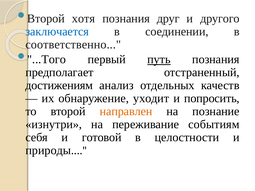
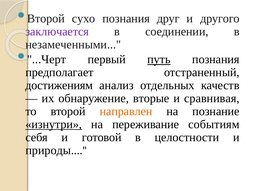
хотя: хотя -> сухо (84, 19)
заключается colour: blue -> purple (57, 32)
соответственно: соответственно -> незамеченными (73, 45)
...Того: ...Того -> ...Черт (47, 60)
уходит: уходит -> вторые (151, 99)
попросить: попросить -> сравнивая (212, 99)
изнутри underline: none -> present (54, 125)
